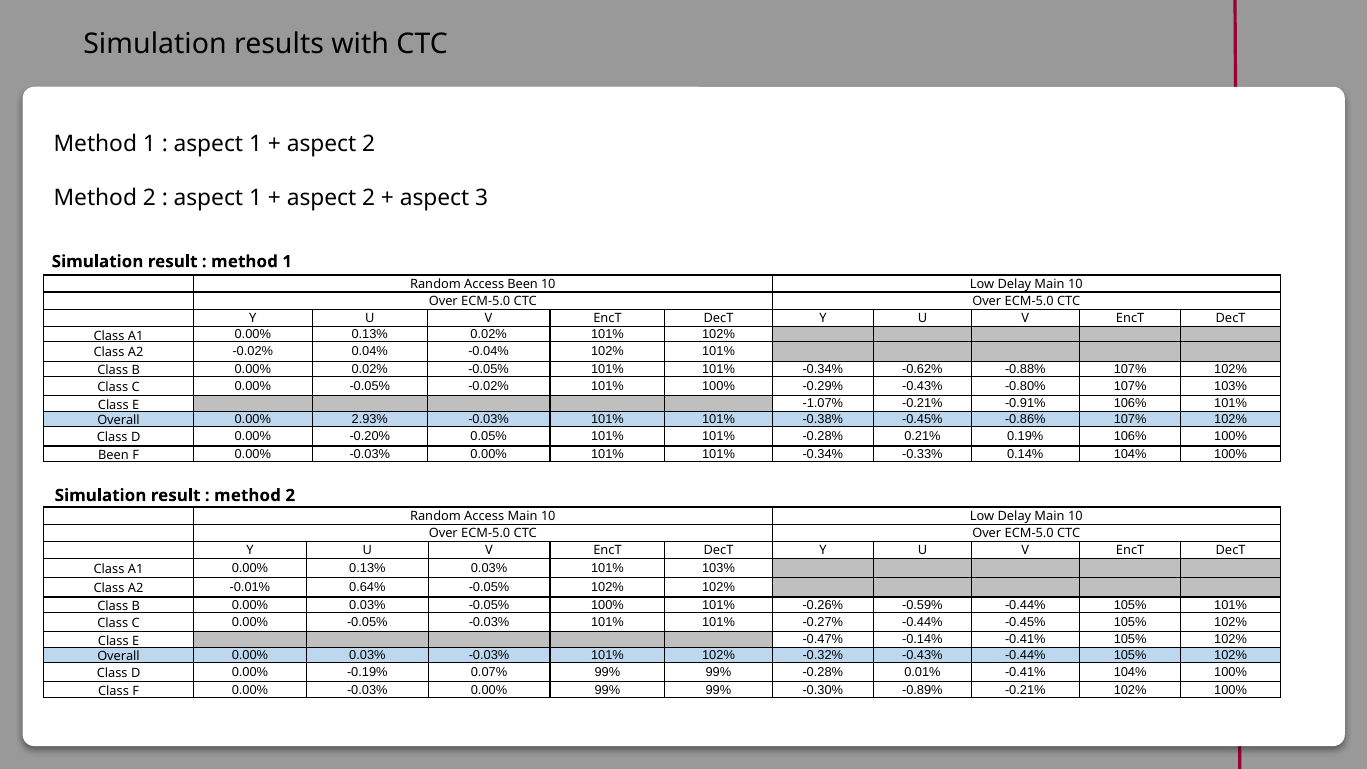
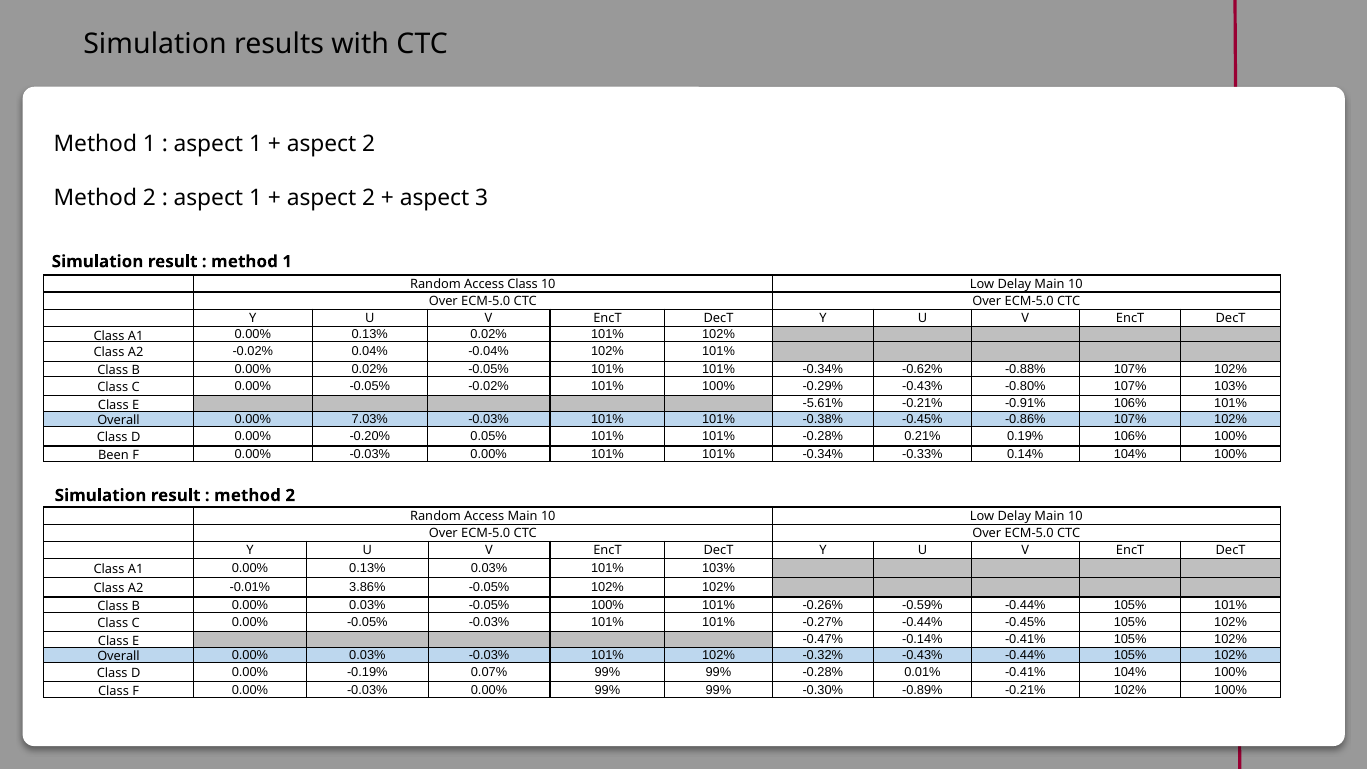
Access Been: Been -> Class (523, 284)
-1.07%: -1.07% -> -5.61% (823, 404)
2.93%: 2.93% -> 7.03% (370, 419)
0.64%: 0.64% -> 3.86% (367, 587)
